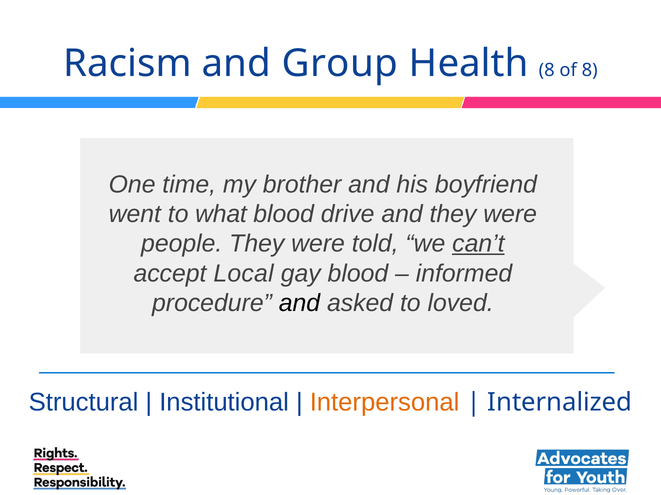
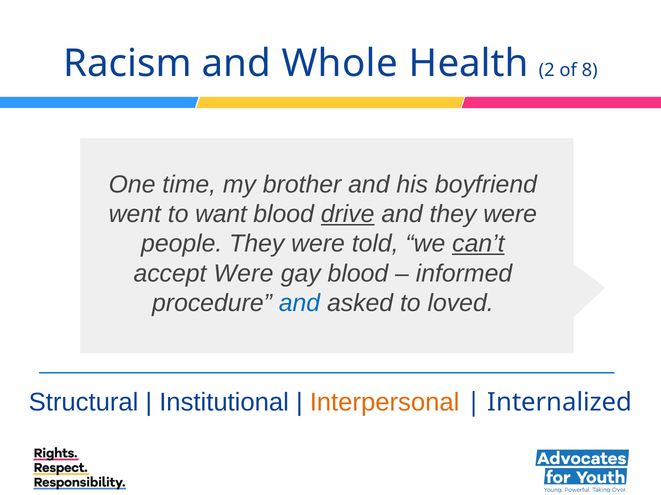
Group: Group -> Whole (340, 64)
Health 8: 8 -> 2 (547, 71)
what: what -> want (221, 214)
drive underline: none -> present (348, 214)
accept Local: Local -> Were (244, 274)
and colour: black -> blue (299, 304)
